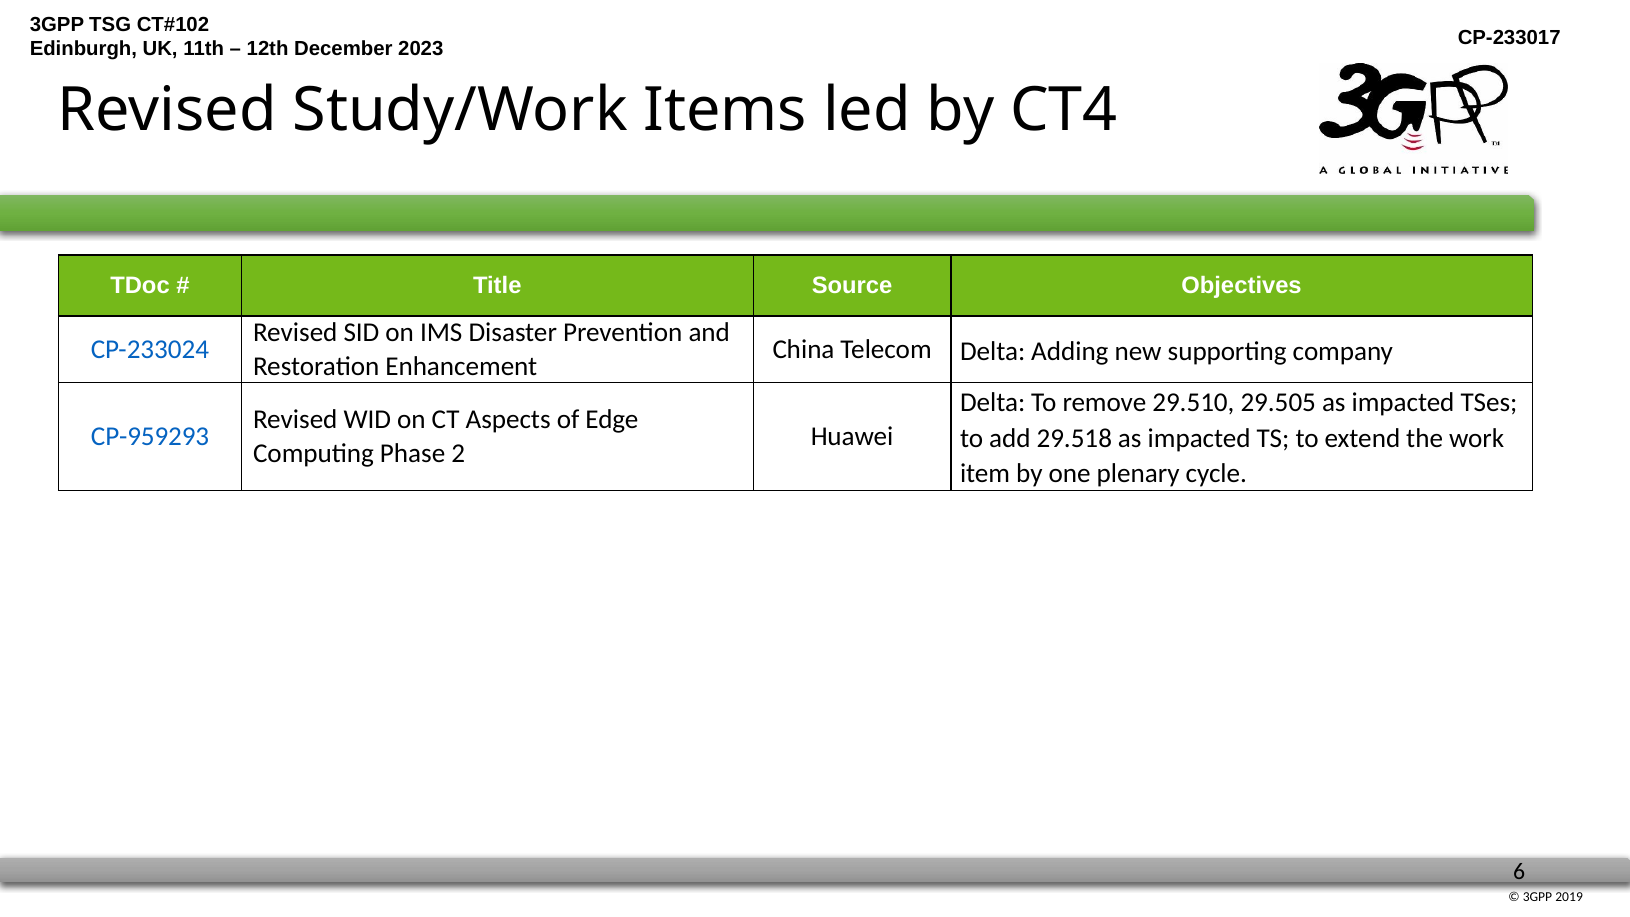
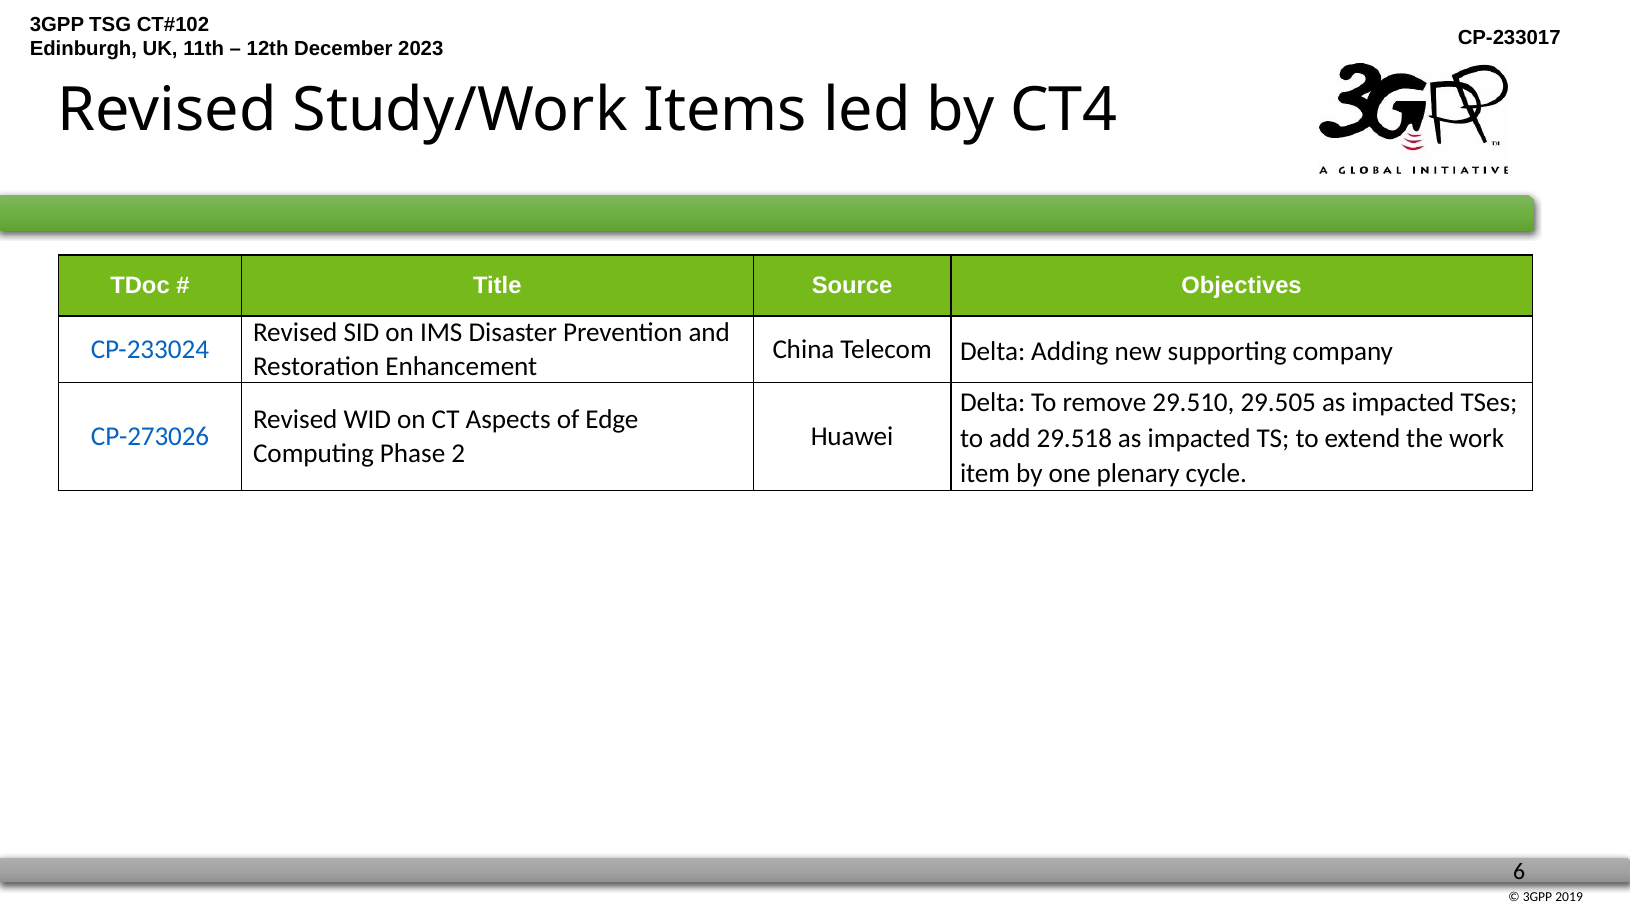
CP-959293: CP-959293 -> CP-273026 (150, 437)
